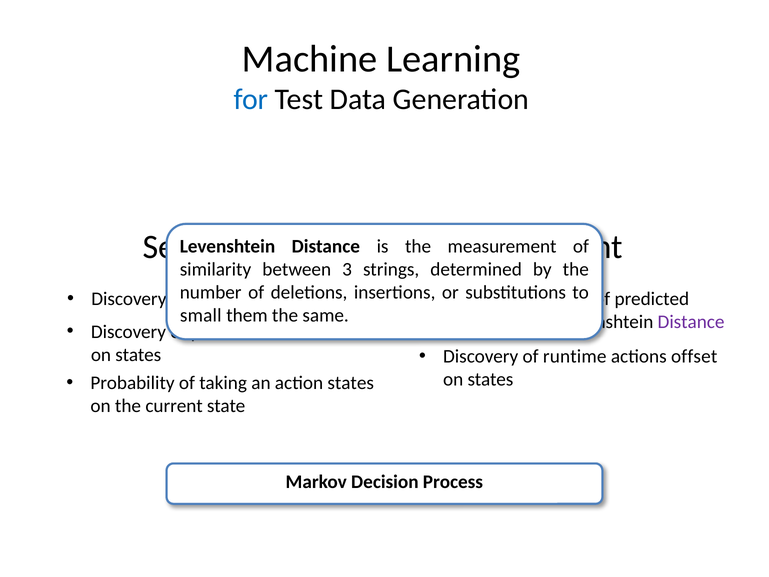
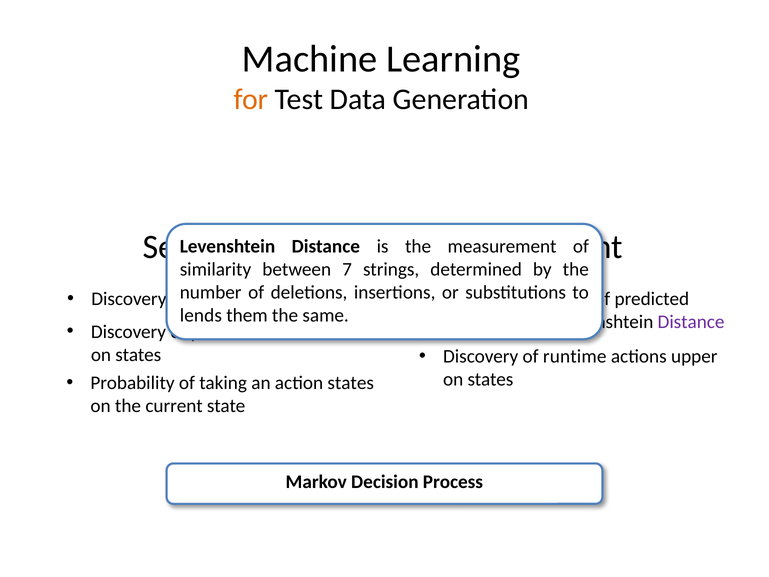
for colour: blue -> orange (251, 99)
3: 3 -> 7 (347, 269)
small: small -> lends (201, 315)
offset: offset -> upper (694, 356)
